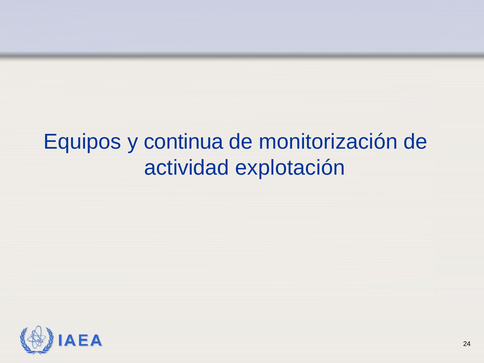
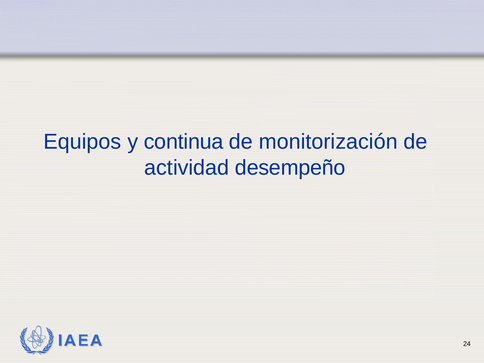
explotación: explotación -> desempeño (290, 168)
